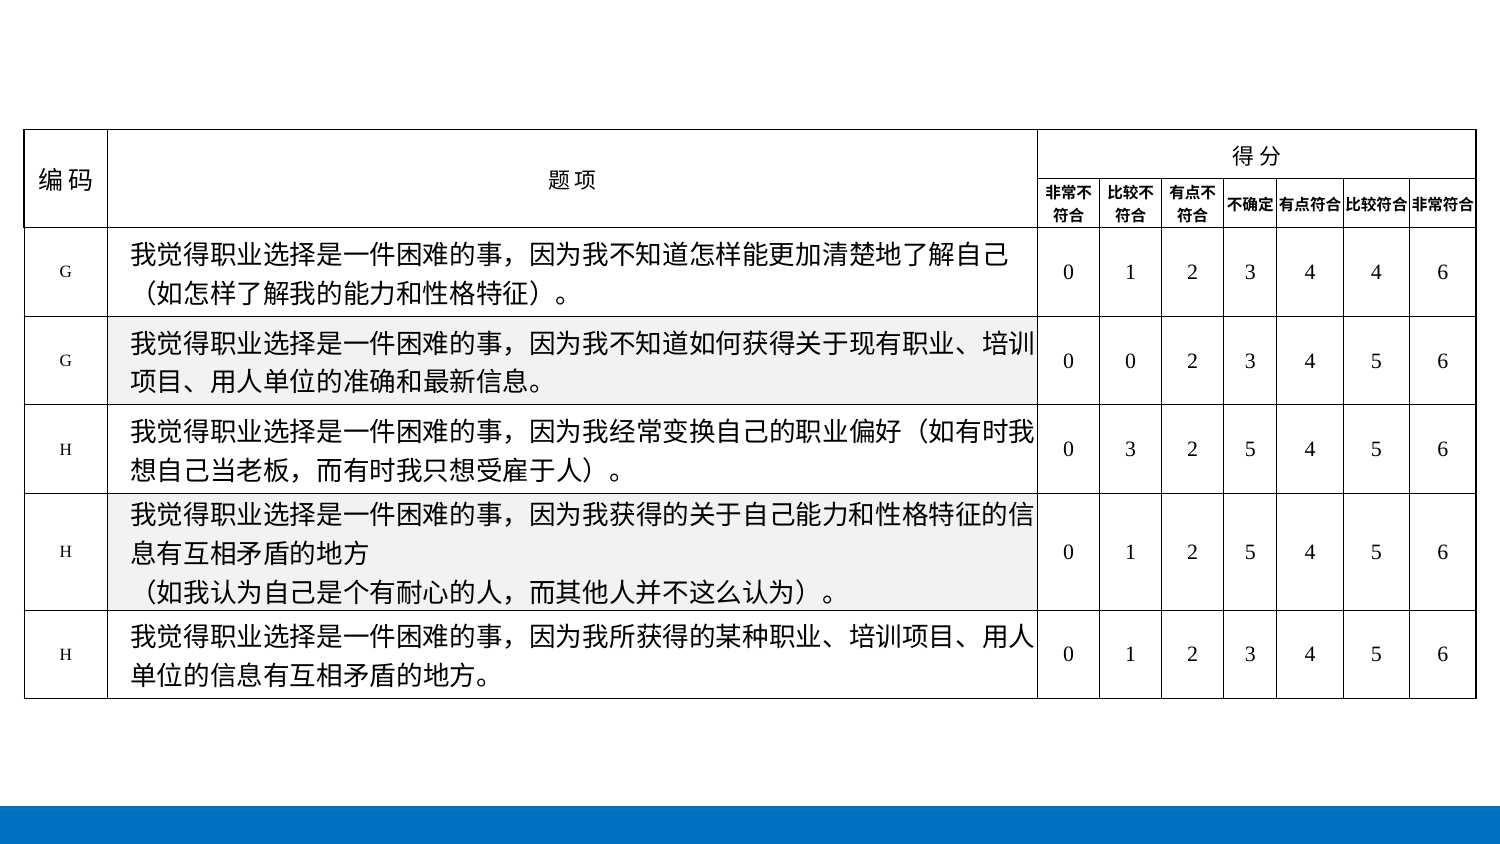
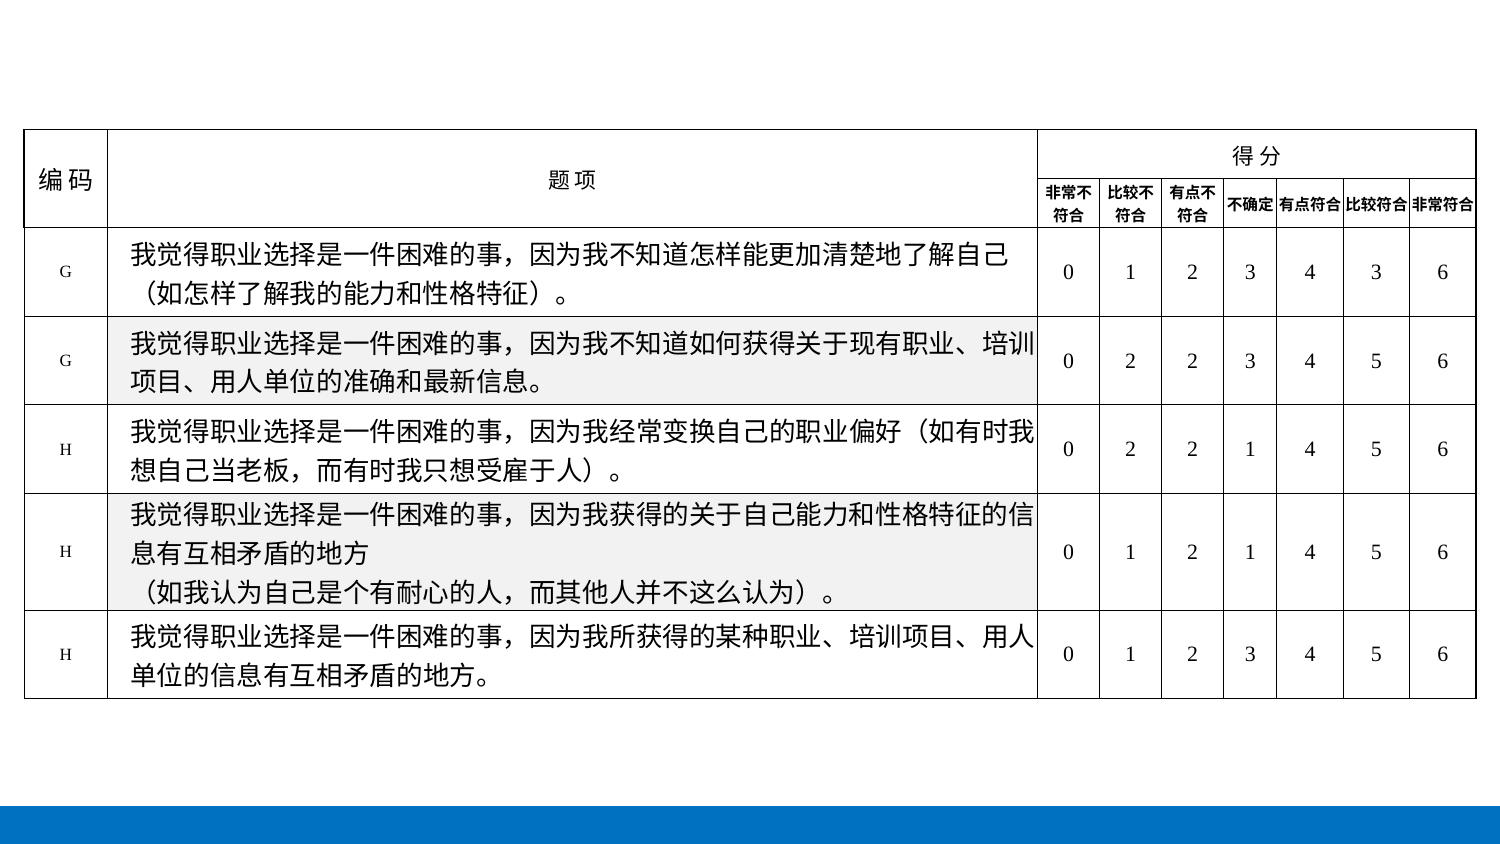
4 4: 4 -> 3 (1376, 272)
0: 0 -> 2 (1131, 361)
3: 3 -> 2 (1131, 449)
5: 5 -> 1 (1250, 449)
1 2 5: 5 -> 1 (1250, 552)
